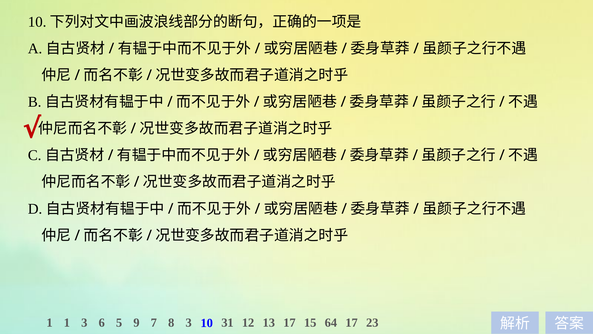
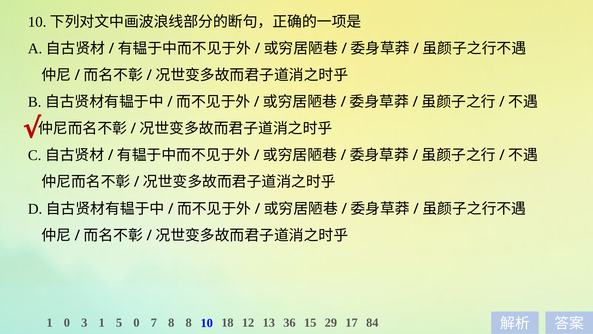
1 1: 1 -> 0 (67, 322)
3 6: 6 -> 1 (102, 322)
5 9: 9 -> 0 (136, 322)
8 3: 3 -> 8 (189, 322)
31: 31 -> 18 (227, 322)
13 17: 17 -> 36 (290, 322)
64: 64 -> 29 (331, 322)
23: 23 -> 84 (372, 322)
